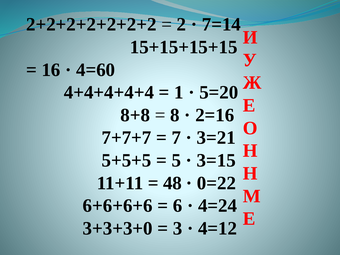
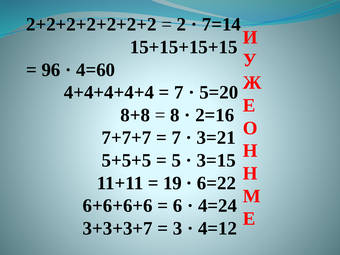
16: 16 -> 96 (51, 70)
1: 1 -> 7 (179, 92)
48: 48 -> 19 (172, 183)
0=22: 0=22 -> 6=22 (216, 183)
3+3+3+0: 3+3+3+0 -> 3+3+3+7 (118, 228)
